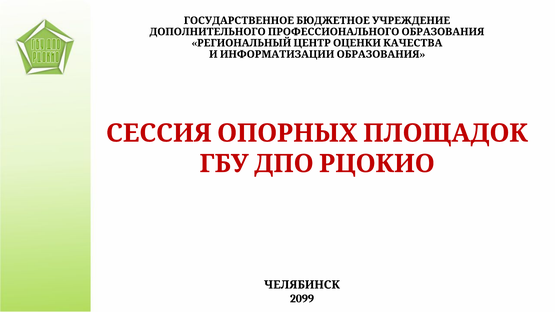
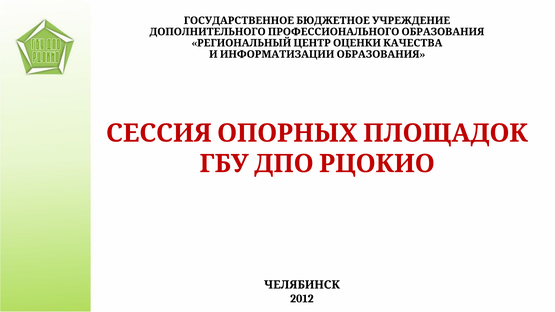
2099: 2099 -> 2012 (302, 299)
